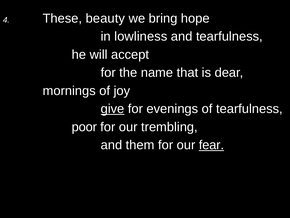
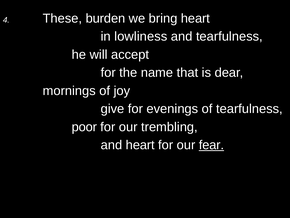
beauty: beauty -> burden (105, 18)
bring hope: hope -> heart (195, 18)
give underline: present -> none (113, 109)
and them: them -> heart (140, 145)
